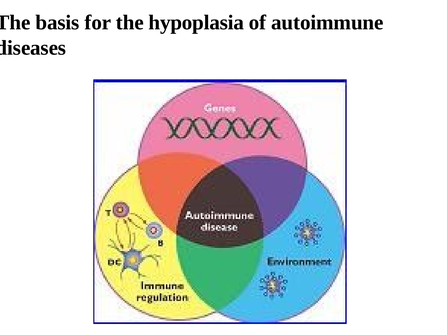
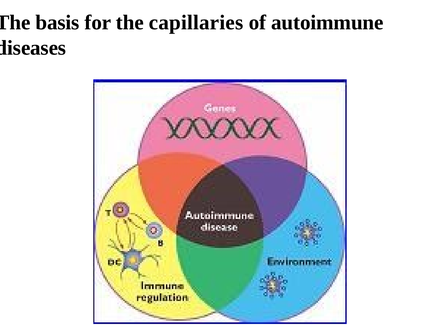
hypoplasia: hypoplasia -> capillaries (196, 23)
